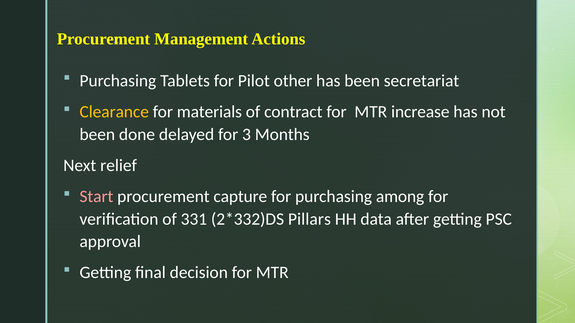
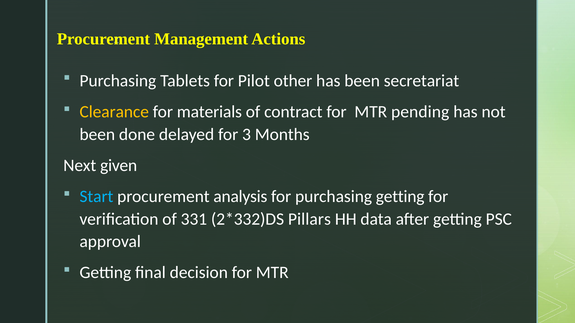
increase: increase -> pending (420, 112)
relief: relief -> given (119, 166)
Start colour: pink -> light blue (96, 197)
capture: capture -> analysis (240, 197)
purchasing among: among -> getting (400, 197)
